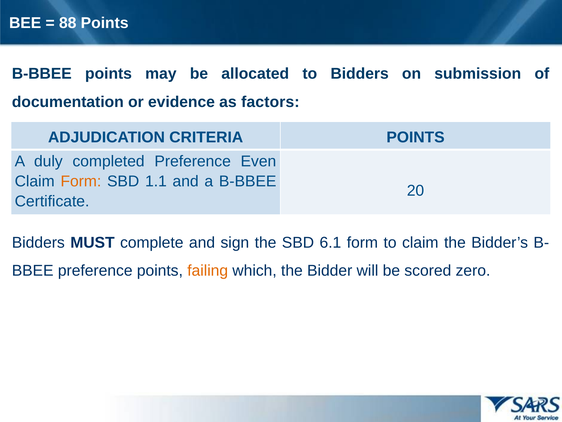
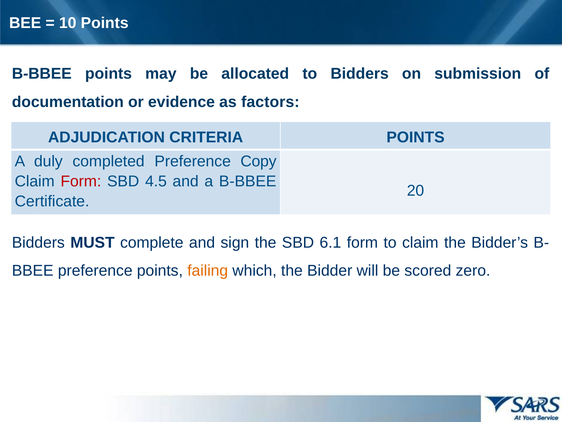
88: 88 -> 10 (68, 23)
Even: Even -> Copy (258, 161)
Form colour: orange -> red (81, 181)
1.1: 1.1 -> 4.5 (156, 181)
